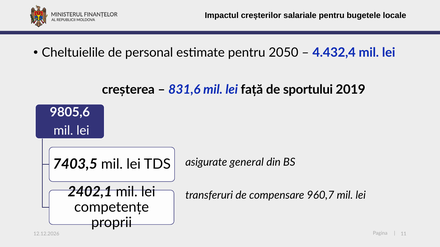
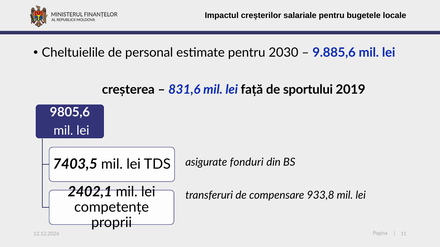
2050: 2050 -> 2030 (284, 53)
4.432,4: 4.432,4 -> 9.885,6 (334, 53)
general: general -> fonduri (247, 163)
960,7: 960,7 -> 933,8 (321, 196)
